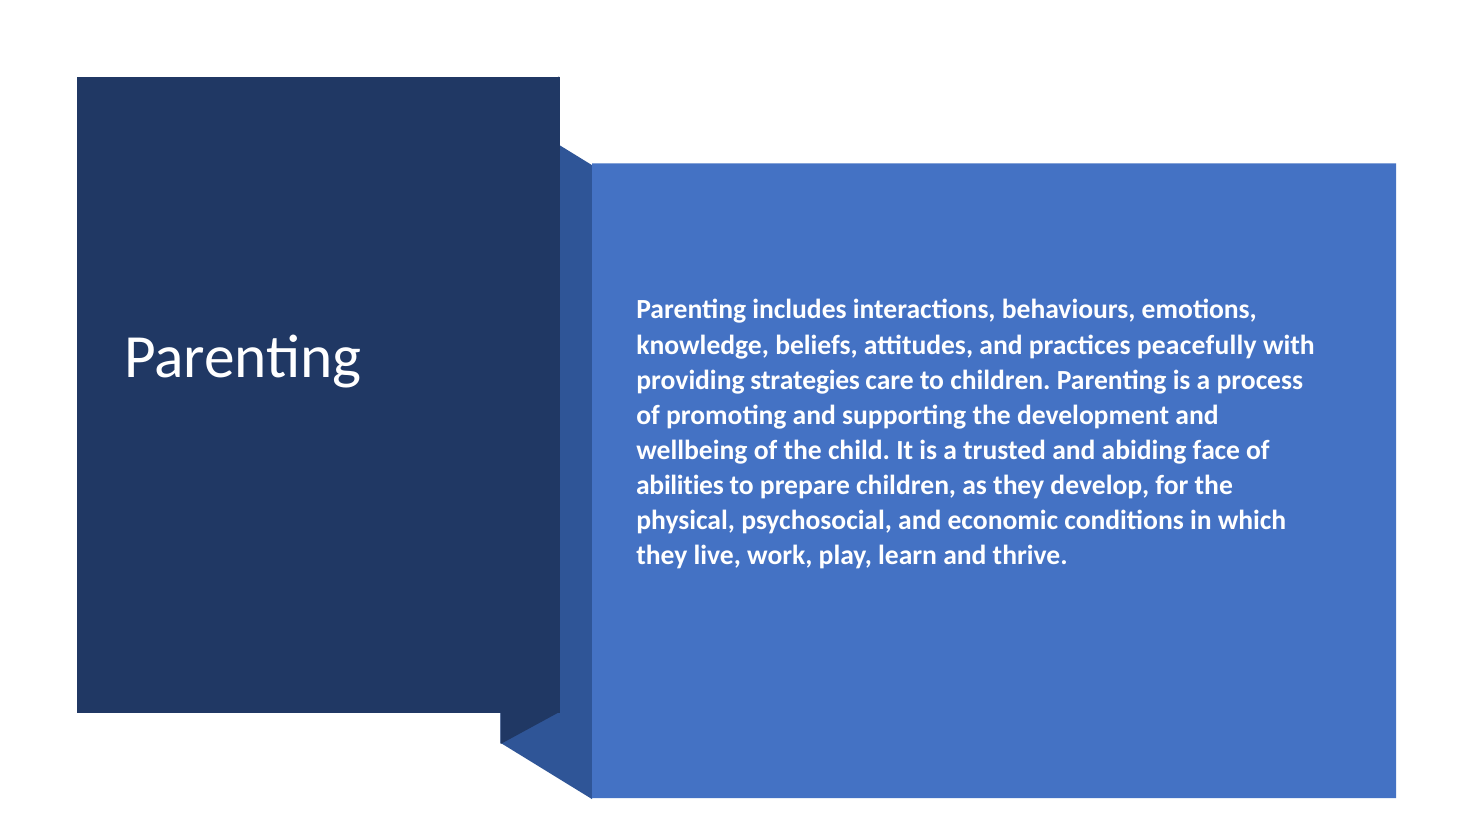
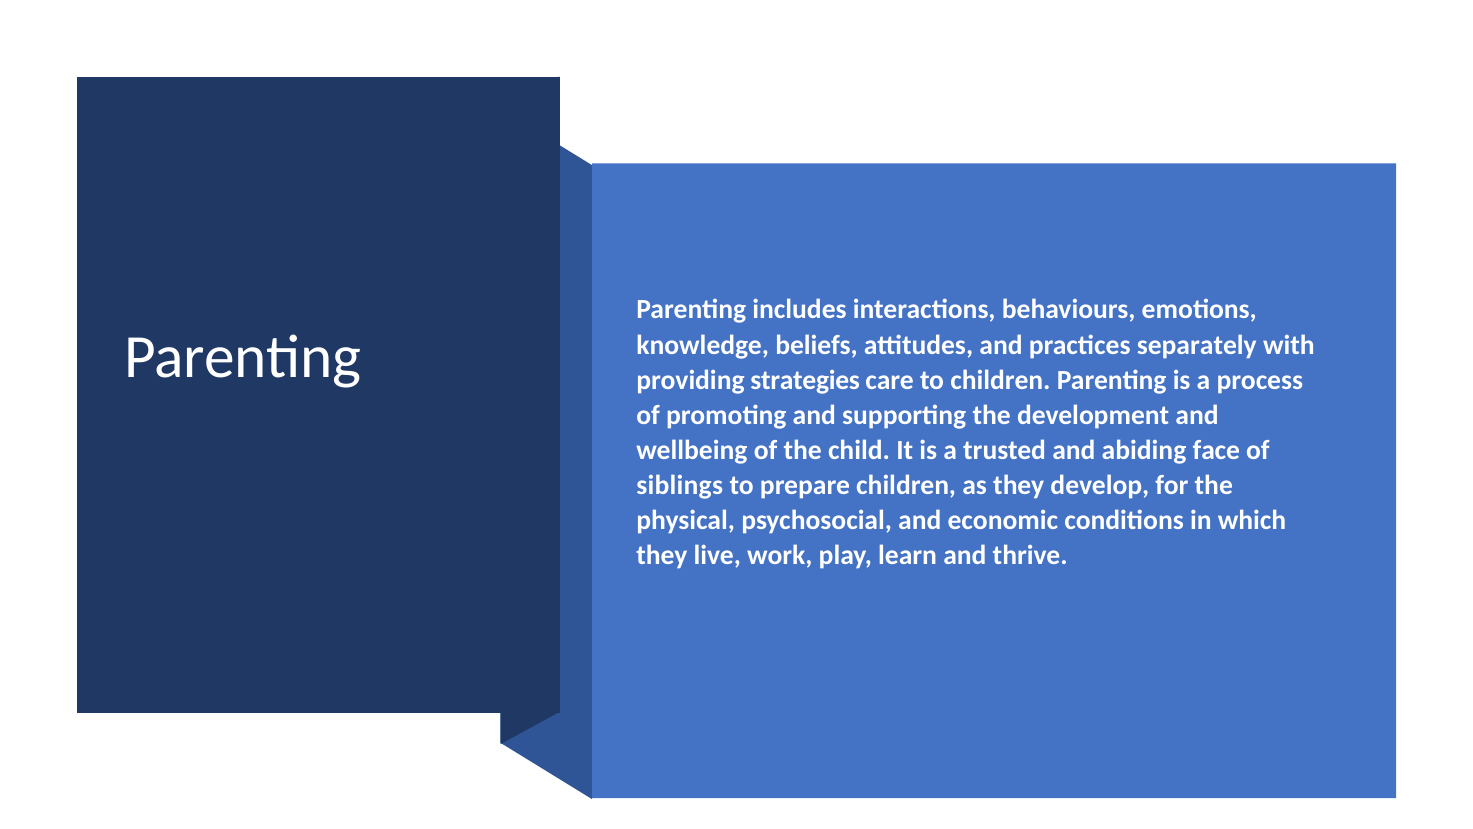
peacefully: peacefully -> separately (1197, 345)
abilities: abilities -> siblings (680, 485)
